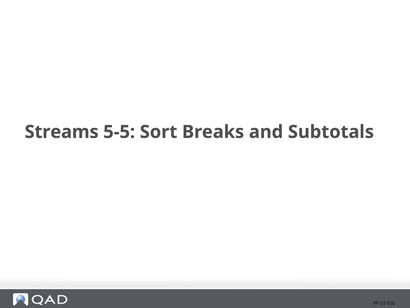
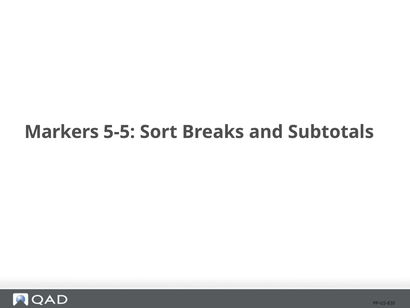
Streams: Streams -> Markers (62, 132)
